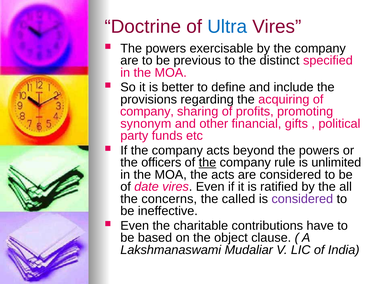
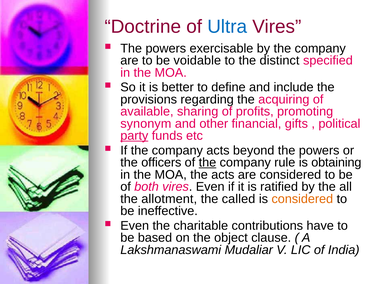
previous: previous -> voidable (197, 60)
company: company -> available (147, 111)
party underline: none -> present (134, 136)
unlimited: unlimited -> obtaining (336, 162)
date: date -> both (147, 186)
concerns: concerns -> allotment (169, 199)
considered colour: purple -> orange (302, 199)
